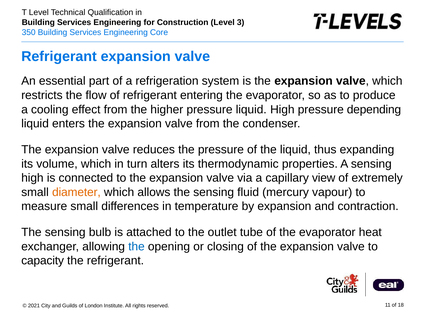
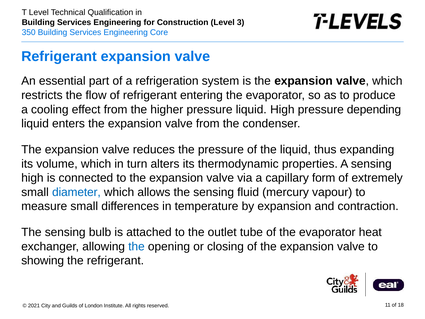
view: view -> form (324, 178)
diameter colour: orange -> blue (76, 192)
capacity: capacity -> showing (43, 261)
